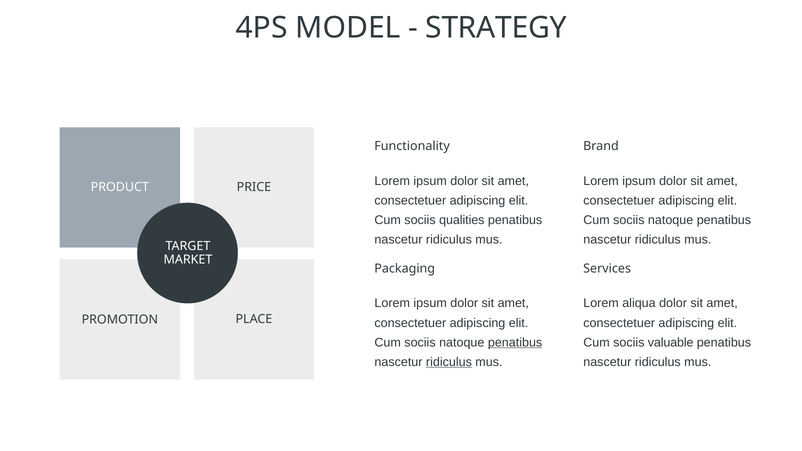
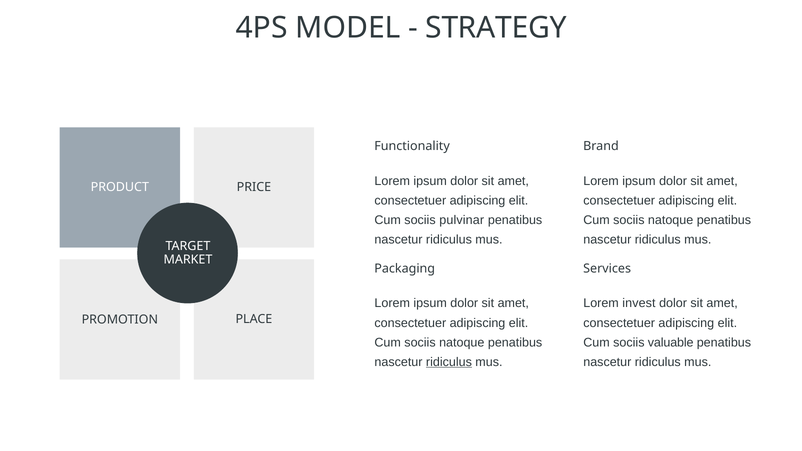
qualities: qualities -> pulvinar (462, 220)
aliqua: aliqua -> invest (639, 303)
penatibus underline: present -> none (515, 343)
